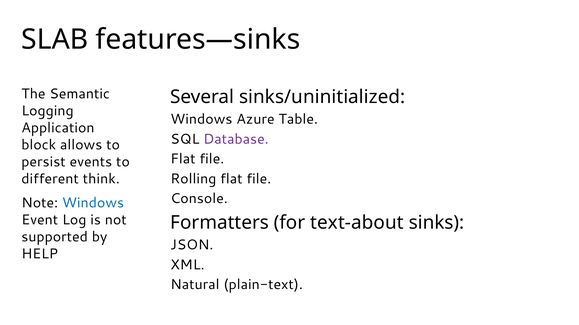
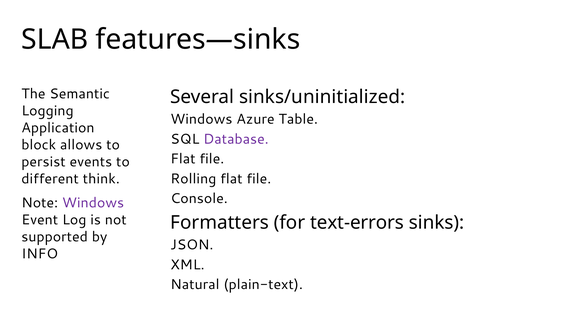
Windows colour: blue -> purple (93, 203)
text-about: text-about -> text-errors (357, 223)
HELP: HELP -> INFO (40, 254)
